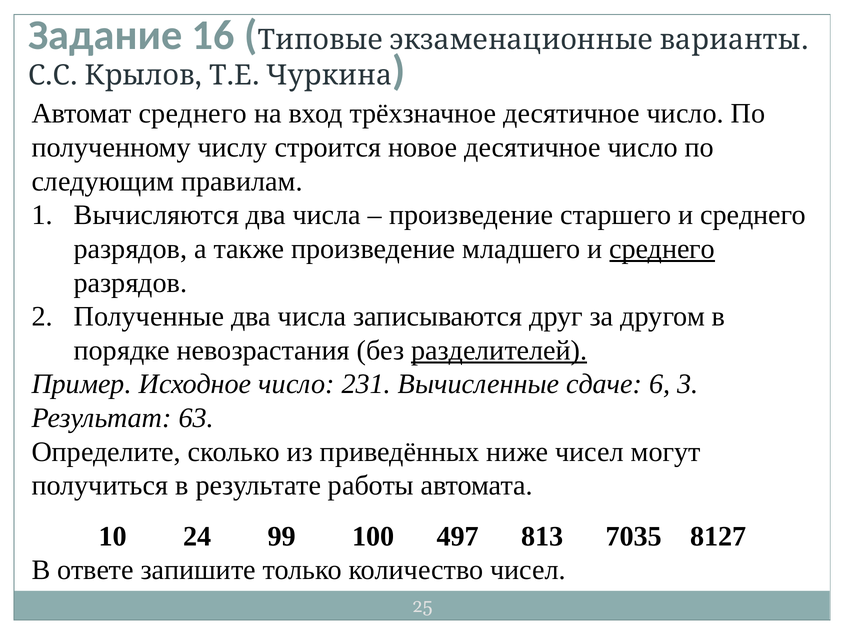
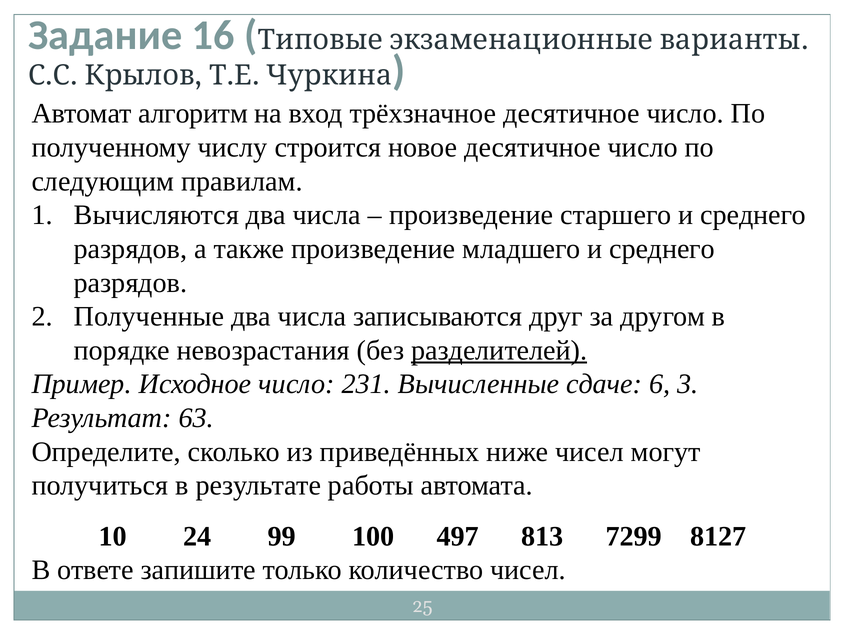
Автомат среднего: среднего -> алгоритм (193, 114)
среднего underline: present -> none (662, 249)
7035: 7035 -> 7299 (634, 536)
